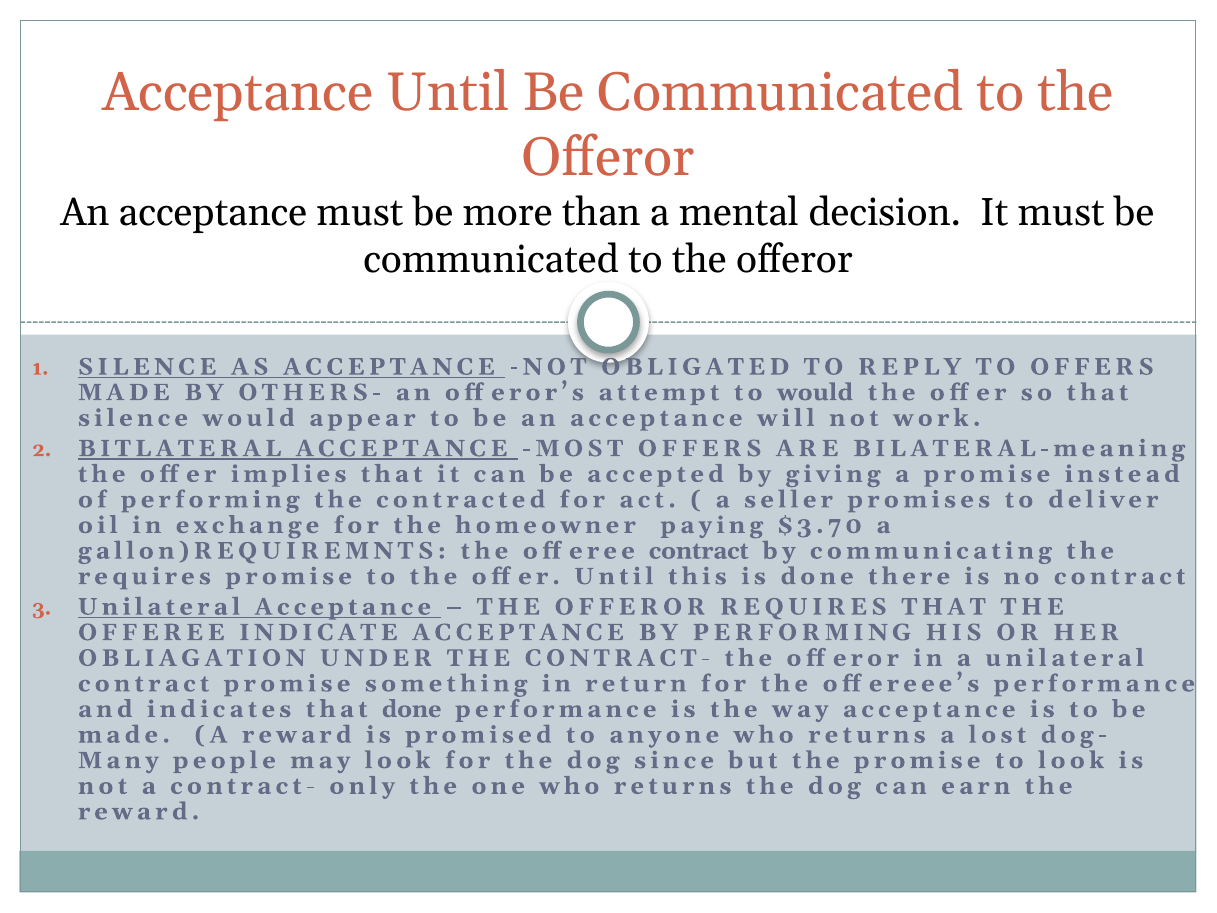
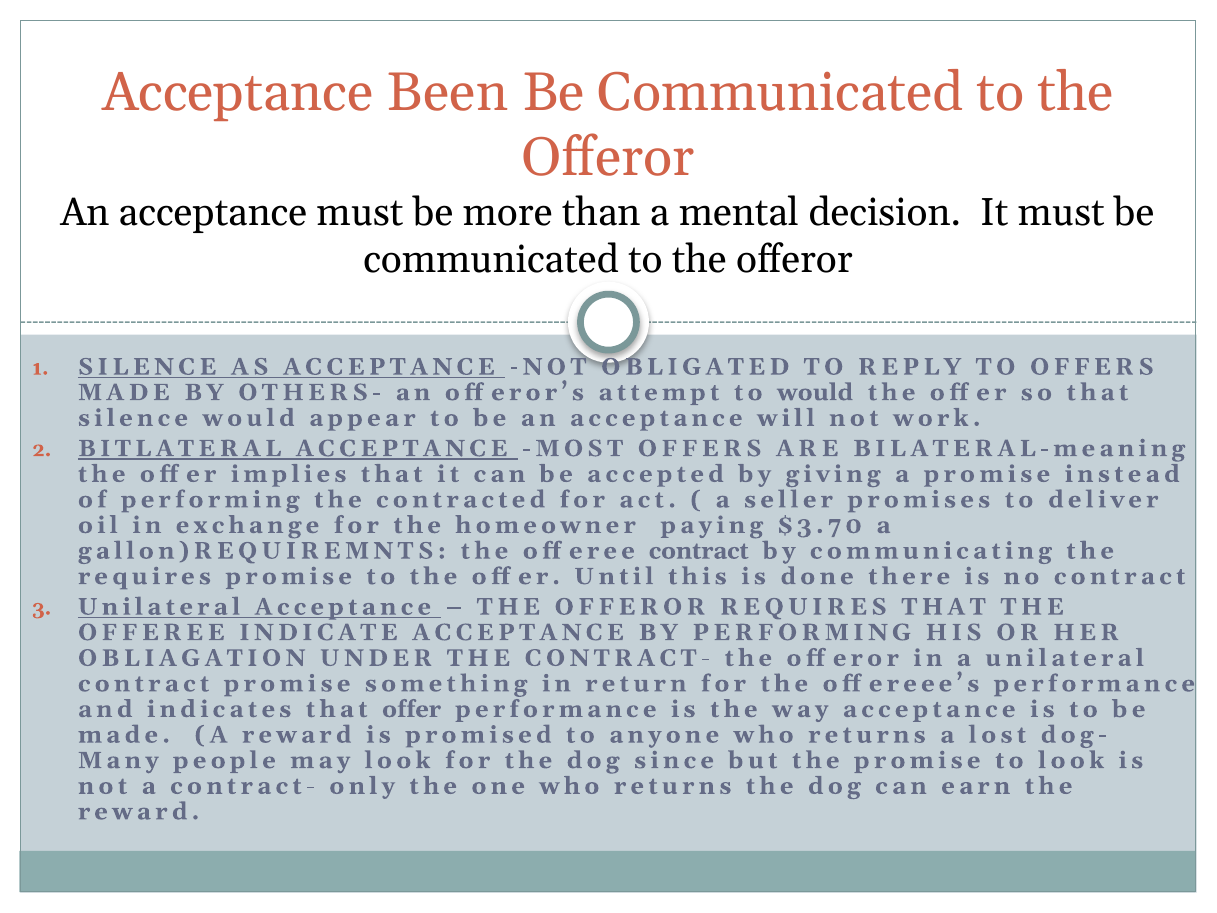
Acceptance Until: Until -> Been (448, 93)
that done: done -> offer (412, 709)
